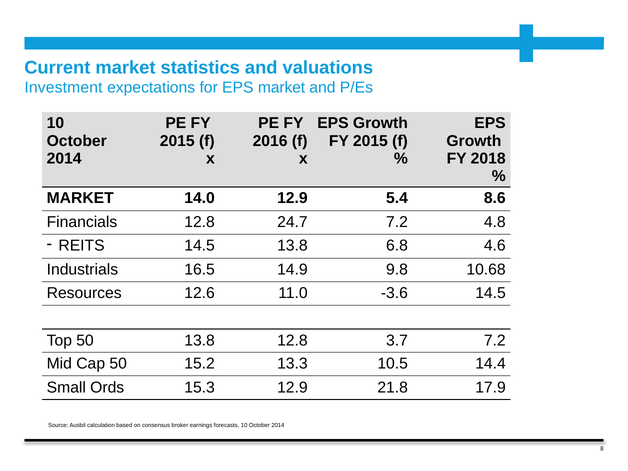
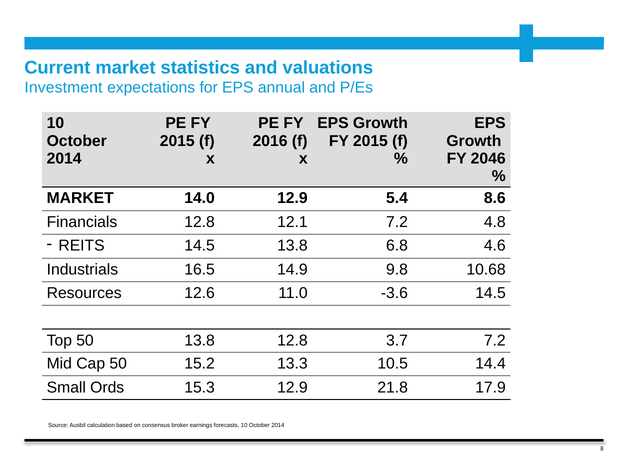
EPS market: market -> annual (281, 88)
2018: 2018 -> 2046 (488, 158)
24.7: 24.7 -> 12.1 (292, 222)
